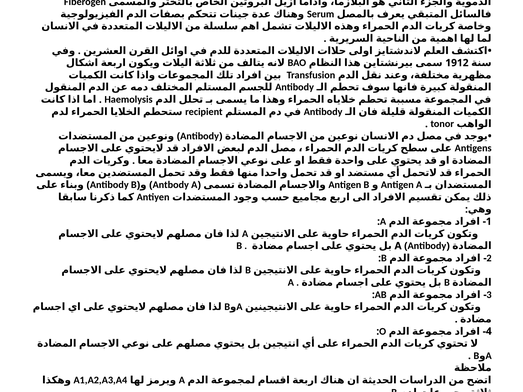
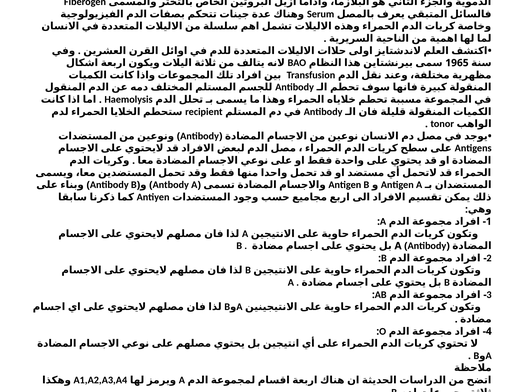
1912: 1912 -> 1965 (457, 63)
